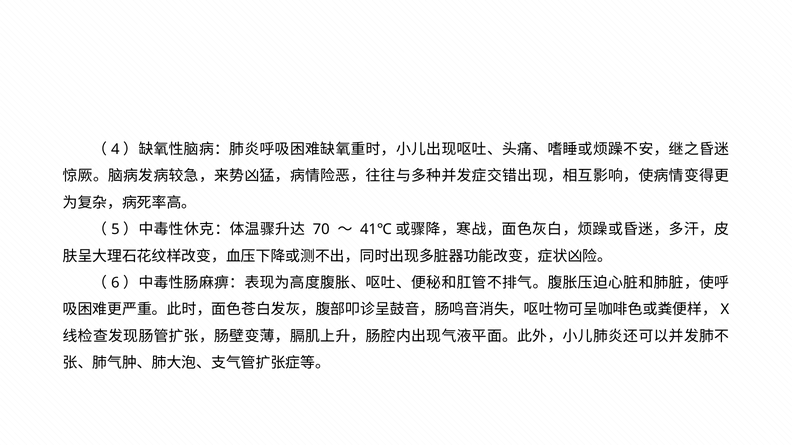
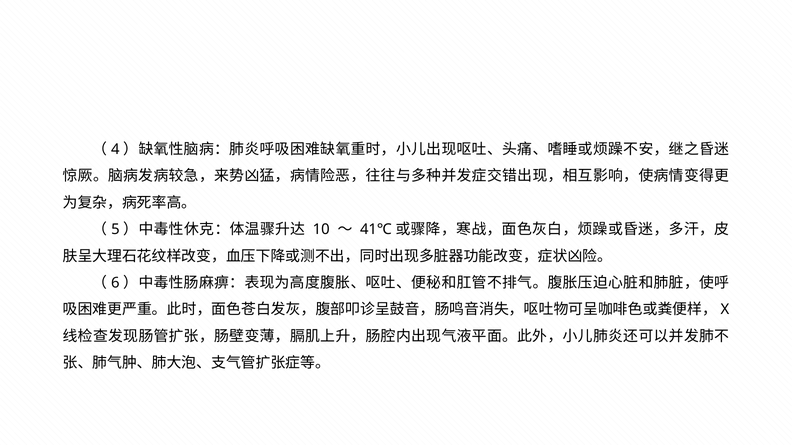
70: 70 -> 10 (321, 230)
